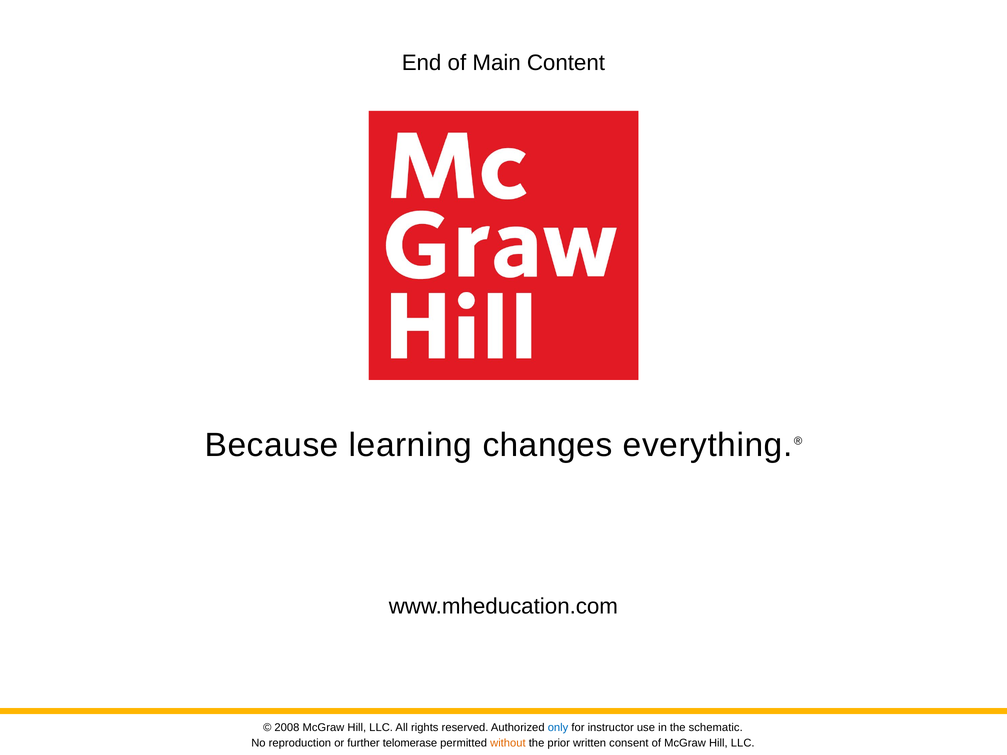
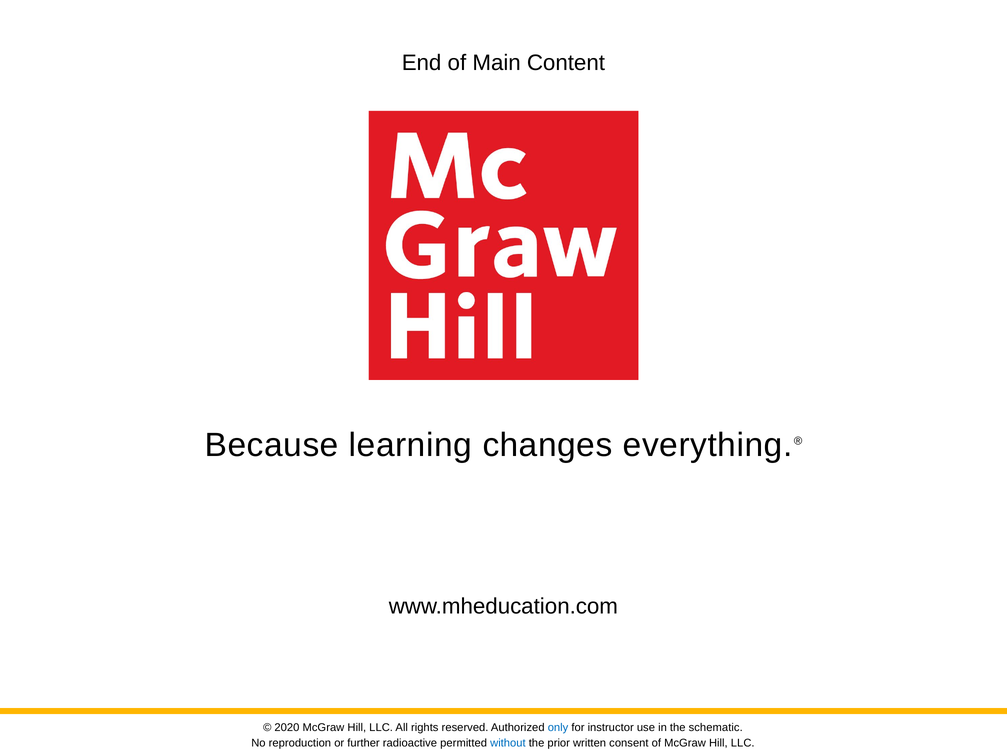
2008: 2008 -> 2020 (287, 728)
telomerase: telomerase -> radioactive (410, 743)
without colour: orange -> blue (508, 743)
